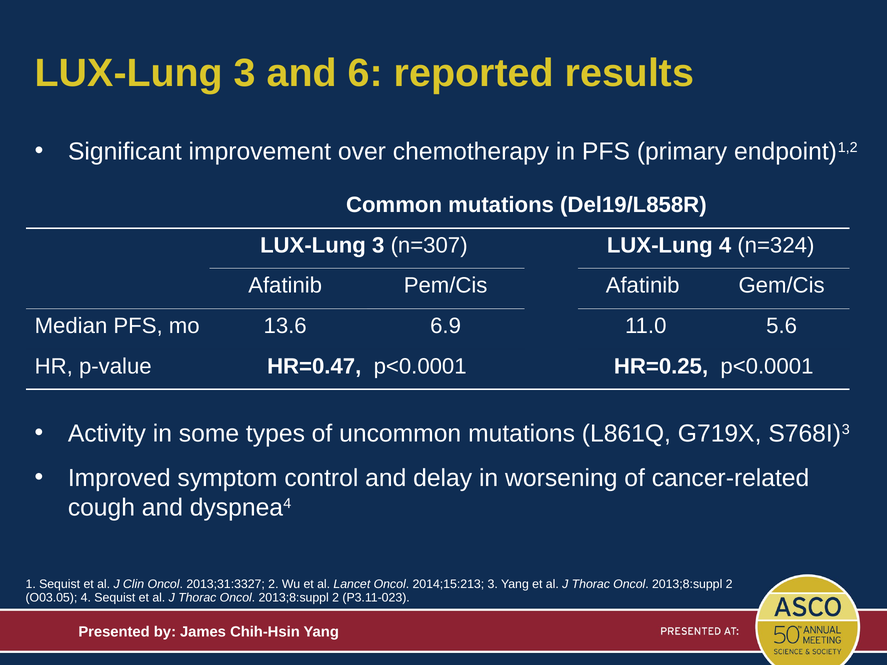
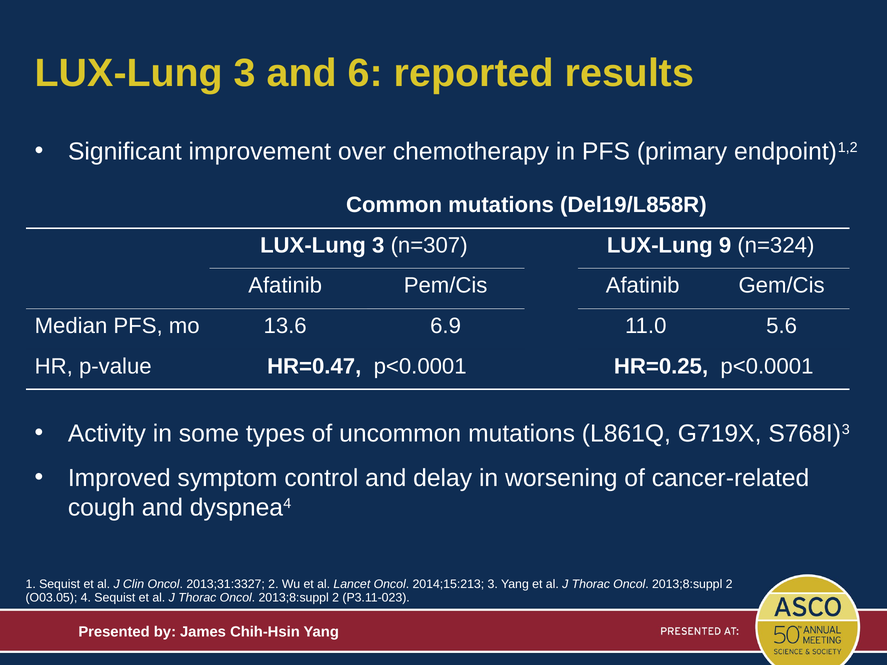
LUX-Lung 4: 4 -> 9 (725, 245)
